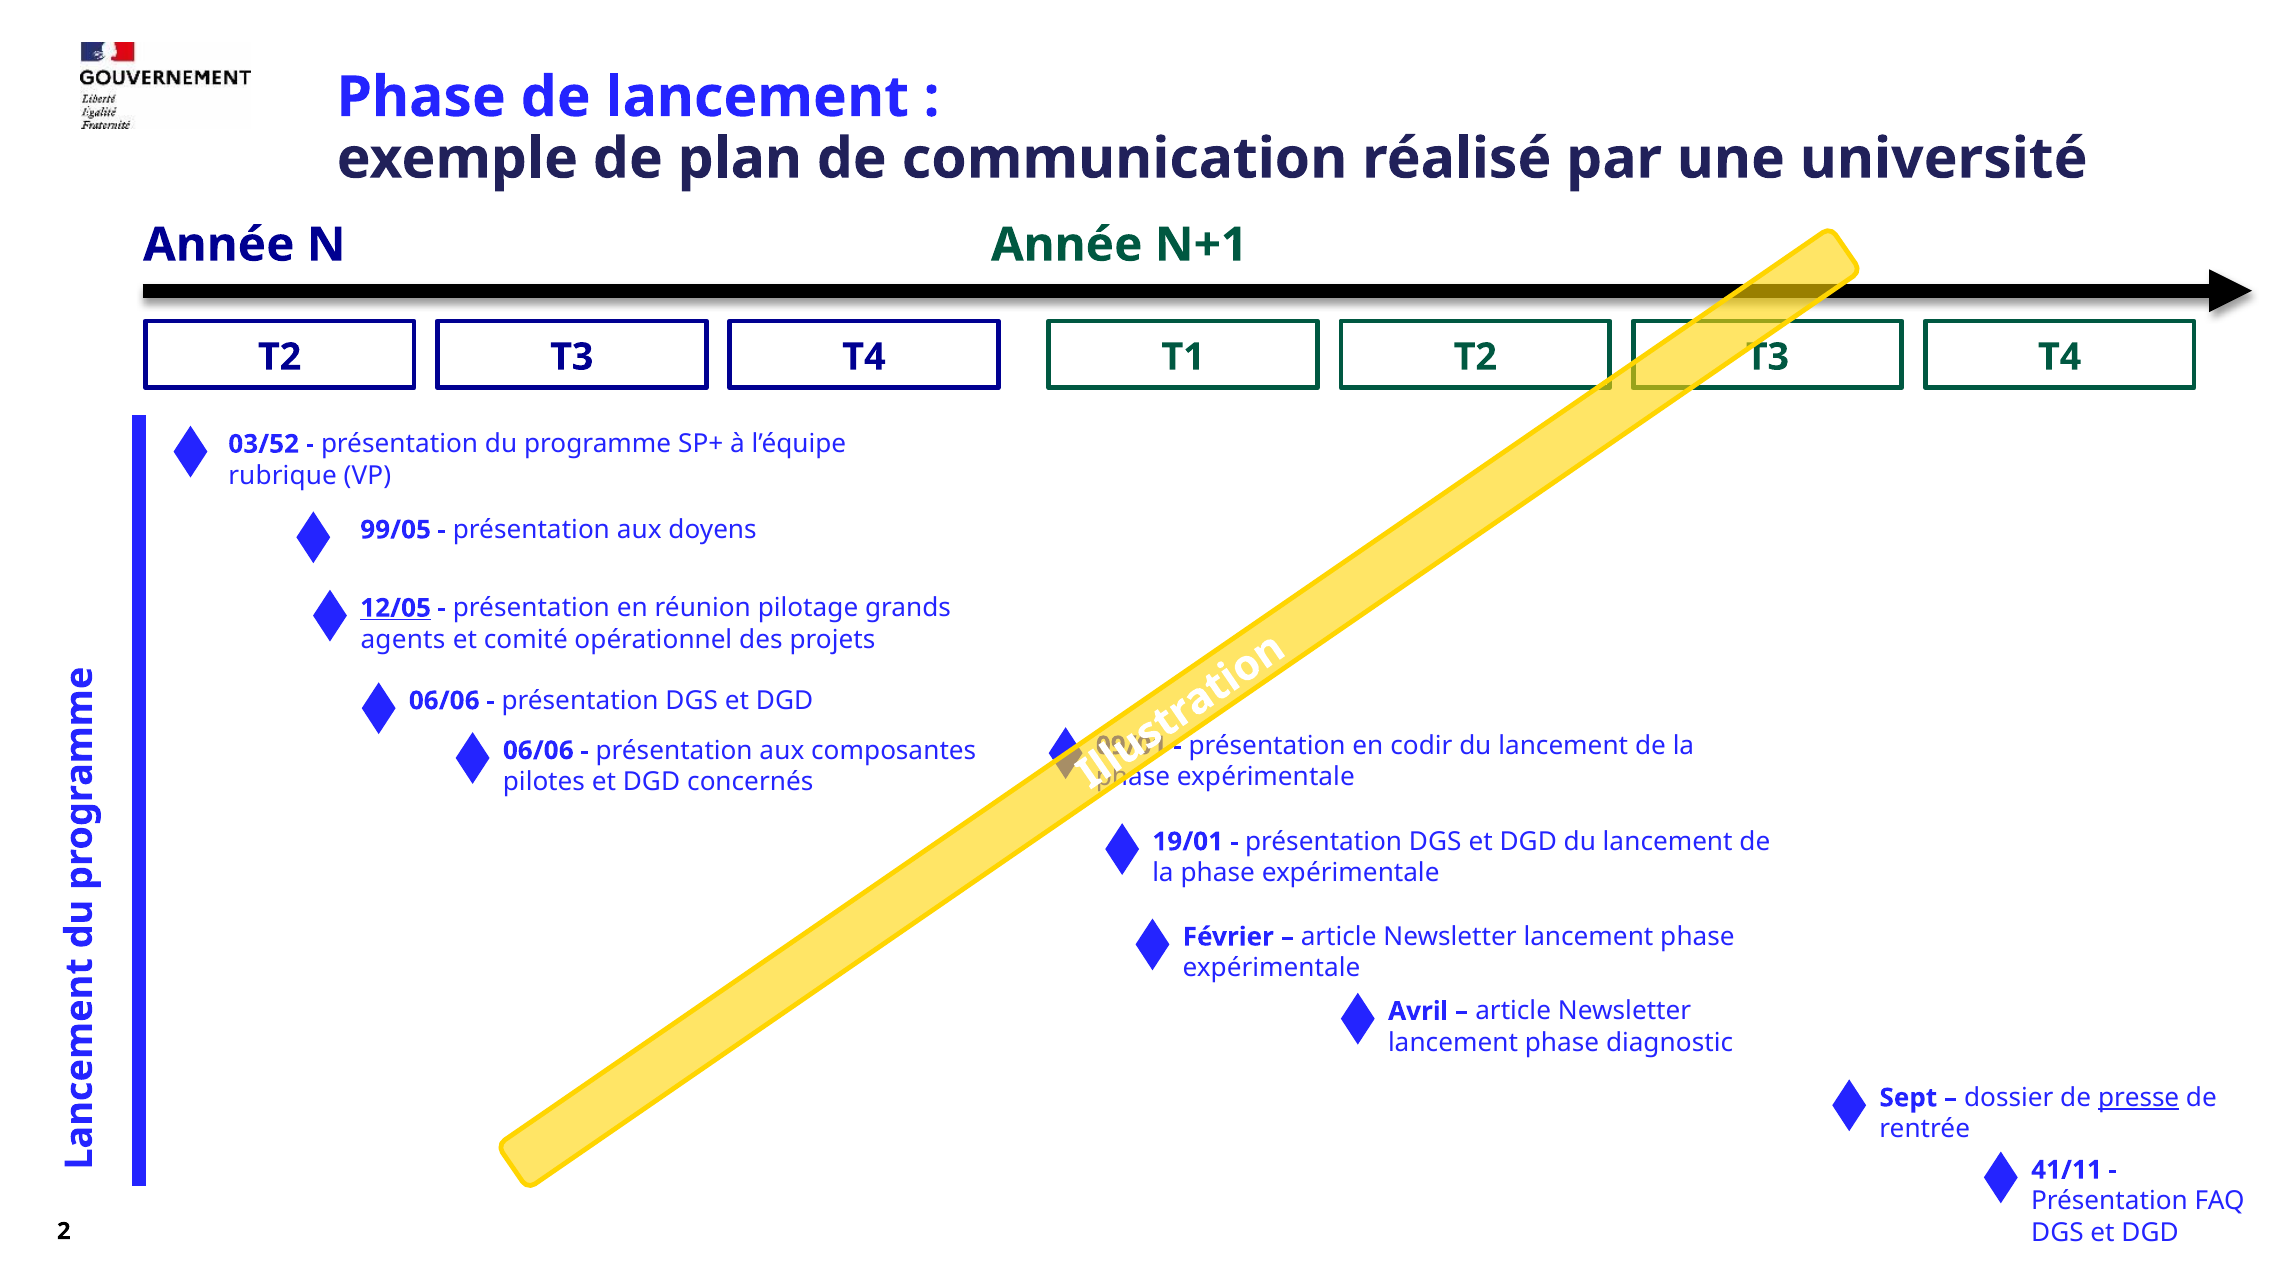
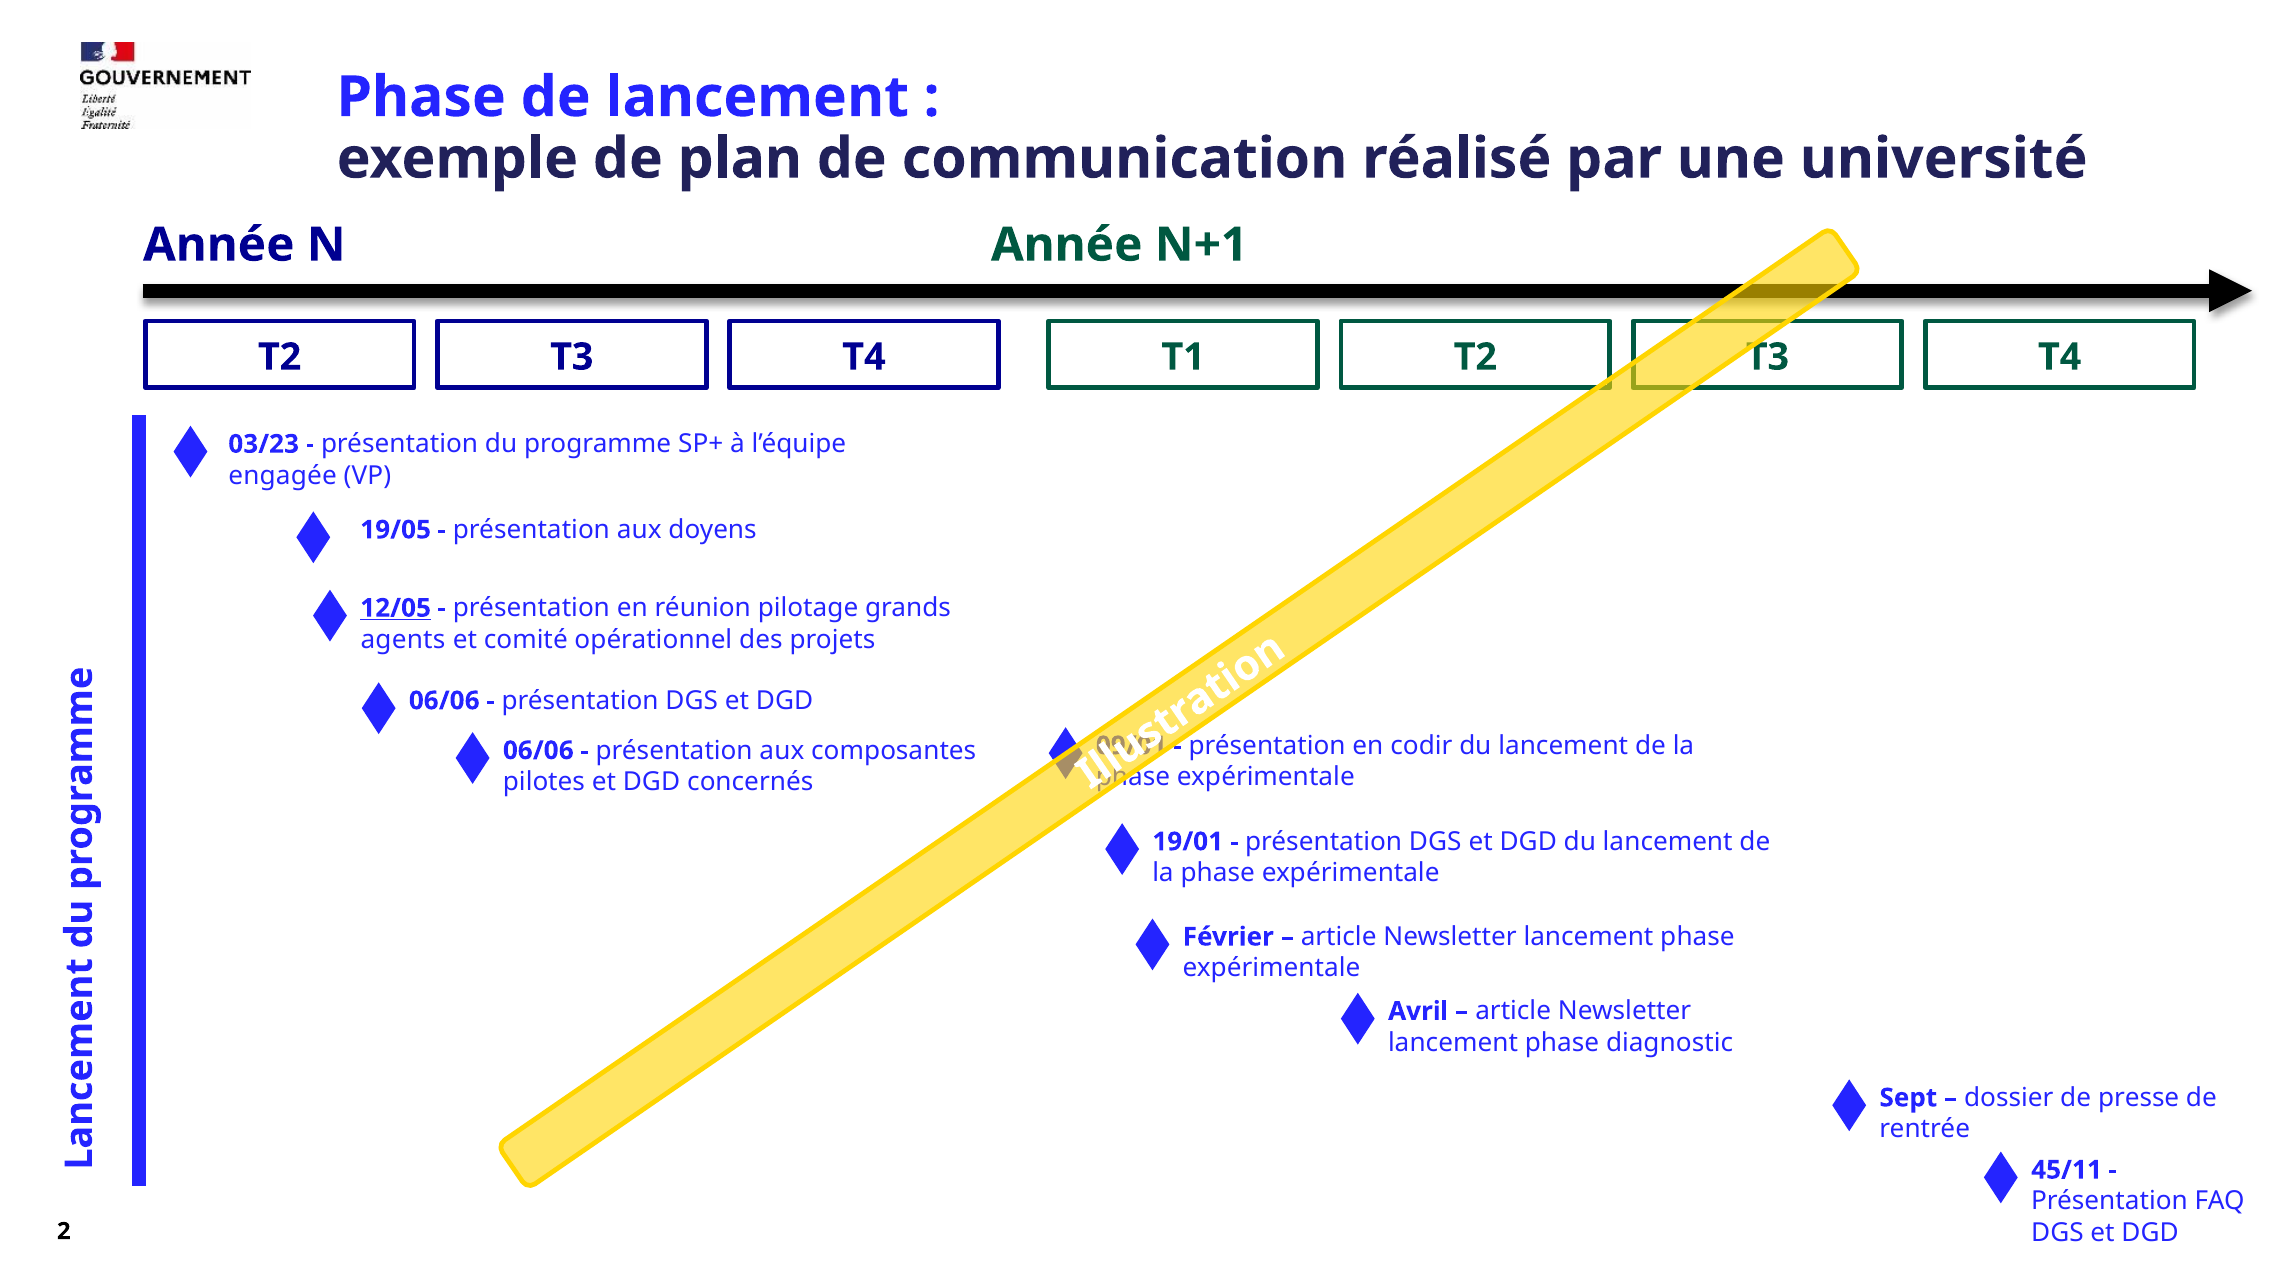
03/52: 03/52 -> 03/23 (264, 444)
rubrique: rubrique -> engagée (283, 476)
99/05: 99/05 -> 19/05 (396, 530)
presse underline: present -> none (2139, 1098)
41/11: 41/11 -> 45/11 (2067, 1171)
